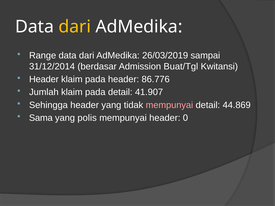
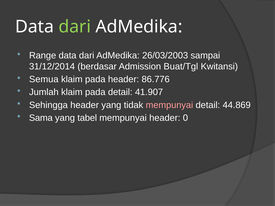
dari colour: yellow -> light green (75, 27)
26/03/2019: 26/03/2019 -> 26/03/2003 (165, 56)
Header: Header -> Semua (44, 79)
polis: polis -> tabel (87, 118)
